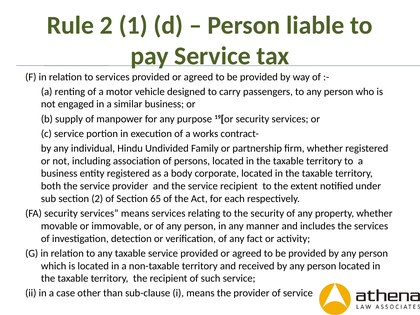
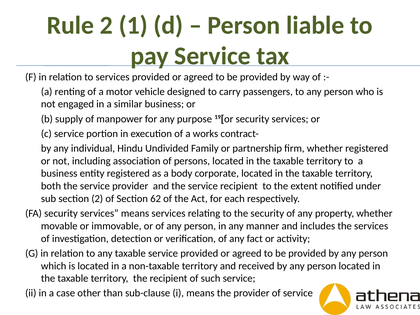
65: 65 -> 62 (156, 199)
